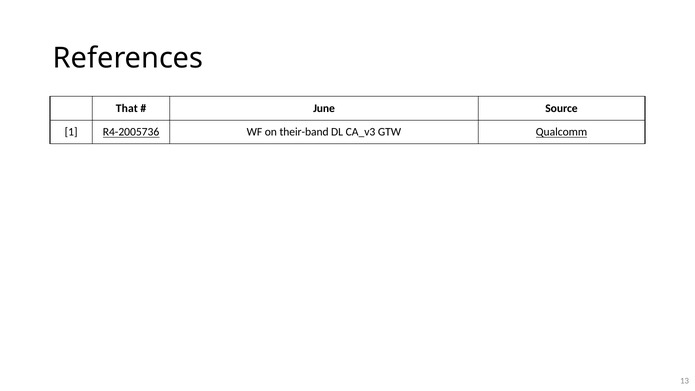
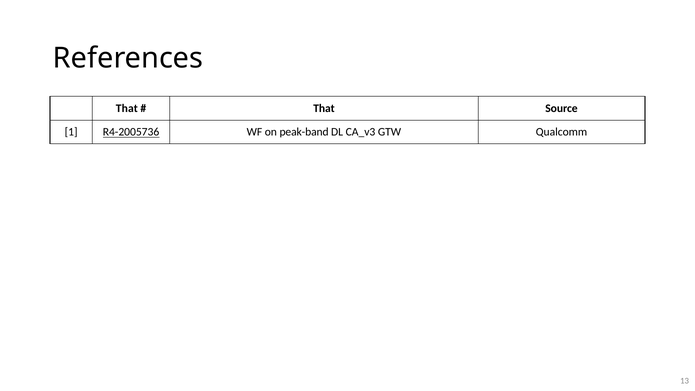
June: June -> That (324, 108)
their-band: their-band -> peak-band (304, 132)
Qualcomm underline: present -> none (562, 132)
